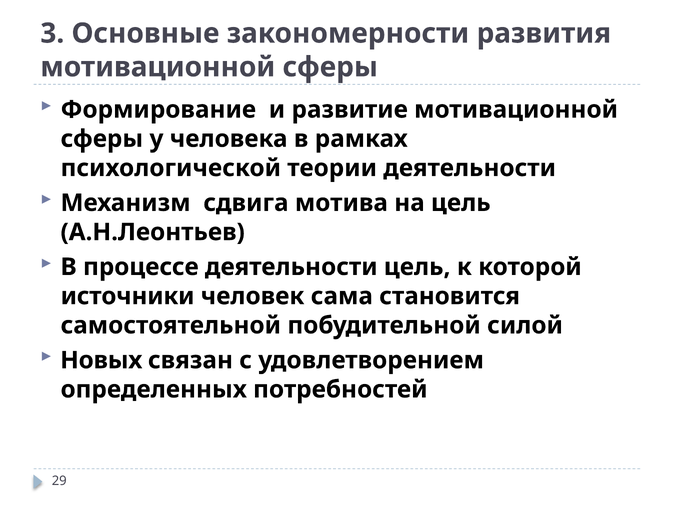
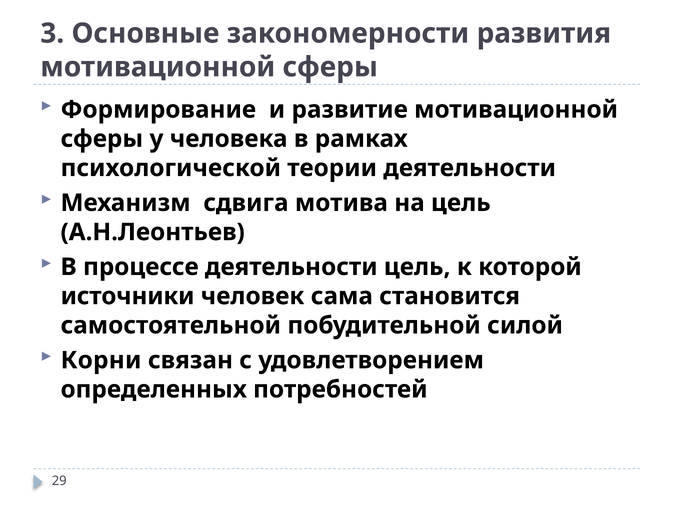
Новых: Новых -> Корни (101, 360)
